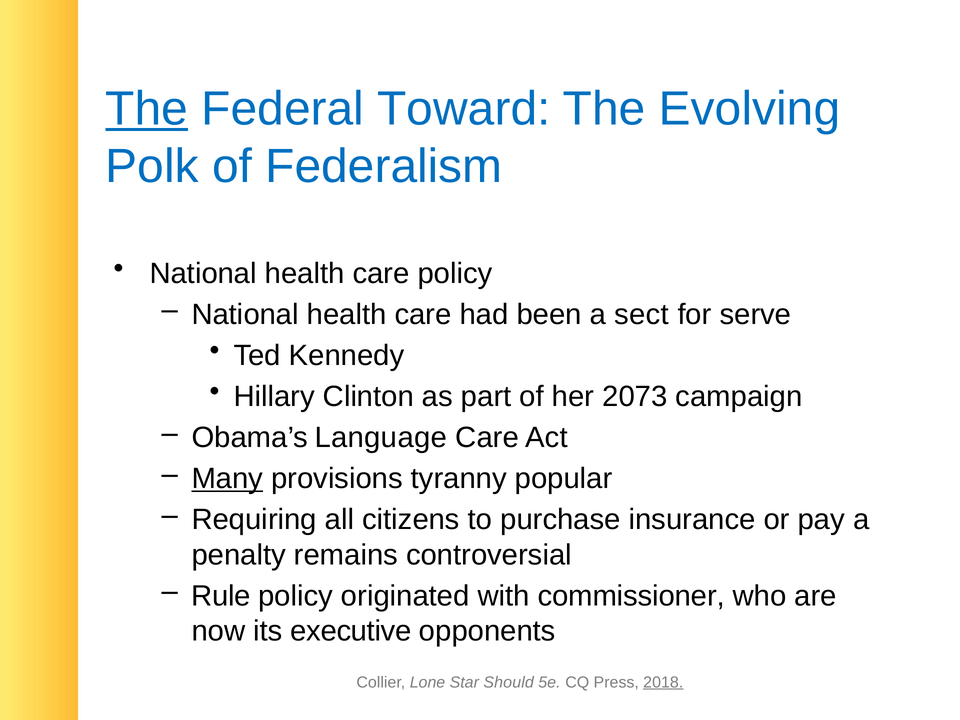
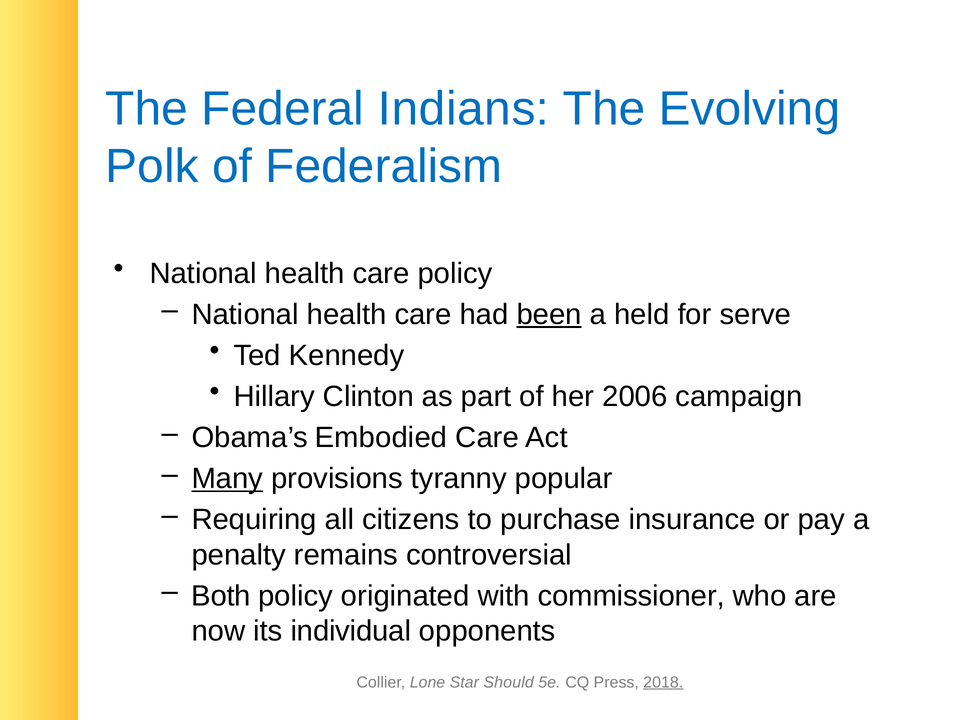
The underline: present -> none (147, 109)
Toward: Toward -> Indians (464, 109)
been underline: none -> present (549, 314)
sect: sect -> held (642, 314)
2073: 2073 -> 2006 (635, 397)
Language: Language -> Embodied (381, 438)
Rule: Rule -> Both (221, 596)
executive: executive -> individual (351, 631)
